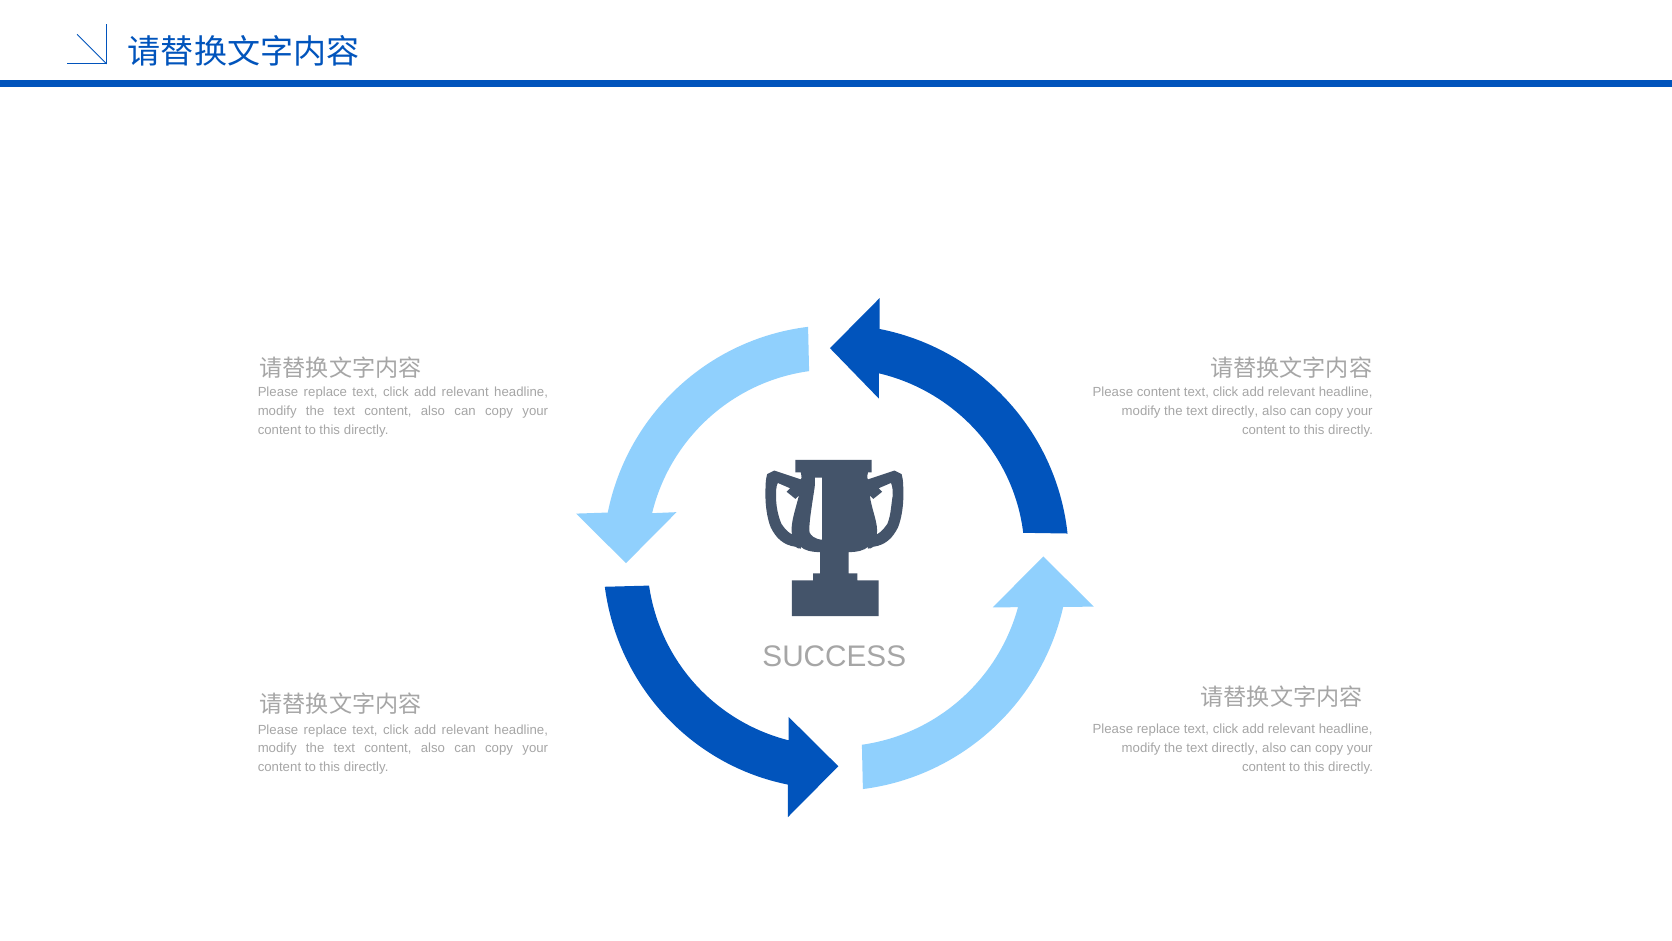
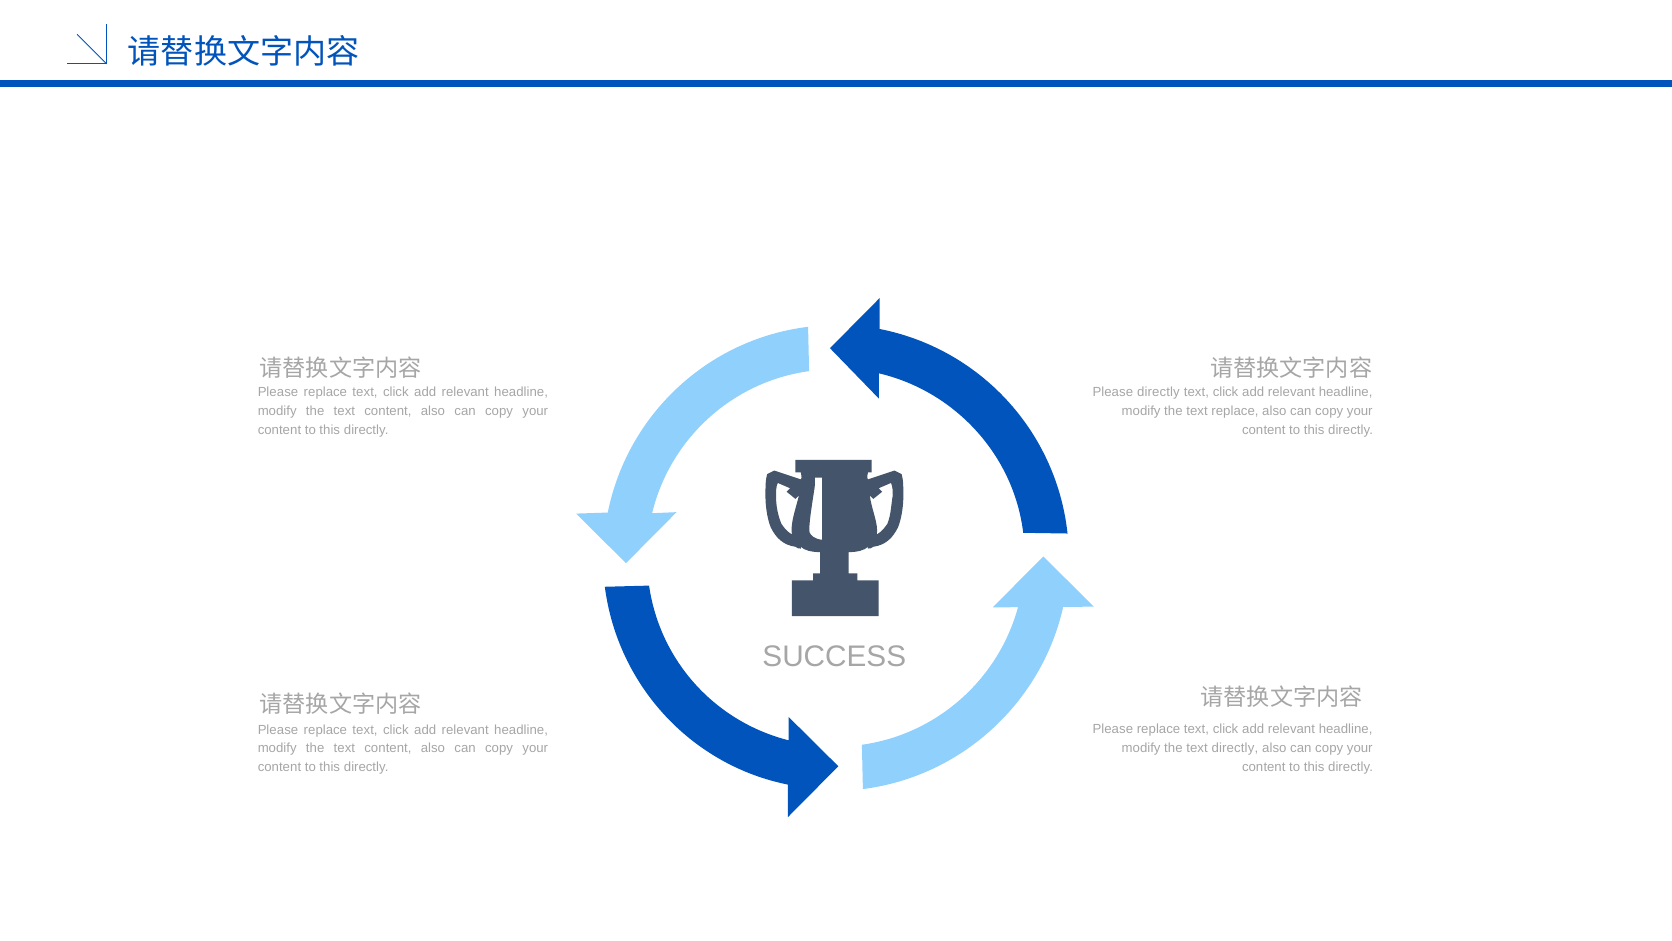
Please content: content -> directly (1158, 392)
directly: directly -> replace (1235, 411)
